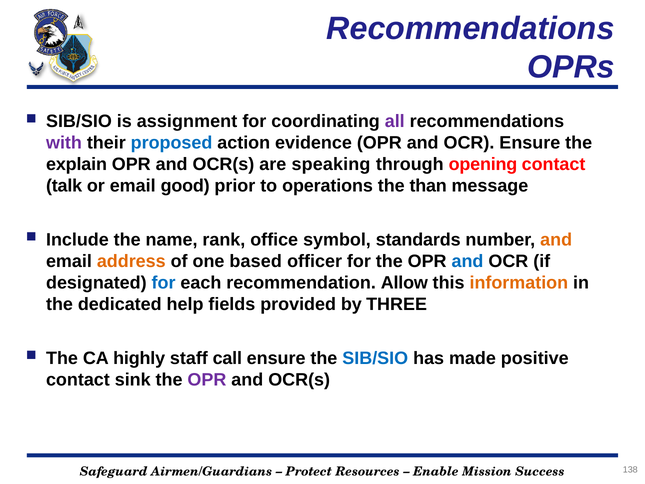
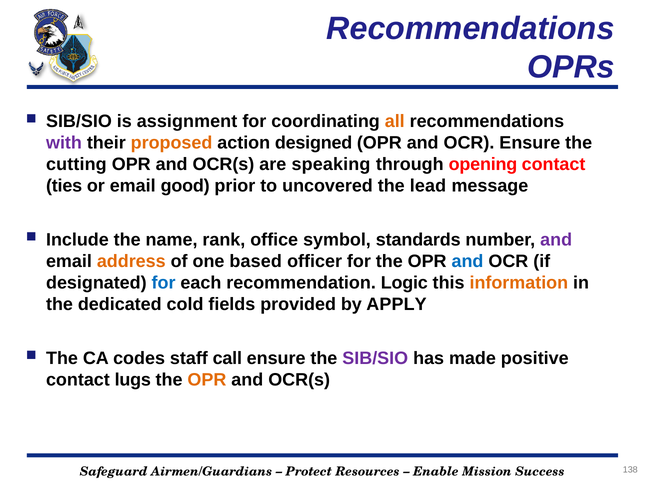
all colour: purple -> orange (395, 121)
proposed colour: blue -> orange (172, 143)
evidence: evidence -> designed (314, 143)
explain: explain -> cutting (76, 164)
talk: talk -> ties (64, 186)
operations: operations -> uncovered (327, 186)
than: than -> lead (428, 186)
and colour: orange -> purple (556, 240)
Allow: Allow -> Logic (404, 283)
help: help -> cold (185, 304)
THREE: THREE -> APPLY (396, 304)
highly: highly -> codes (139, 358)
SIB/SIO colour: blue -> purple (375, 358)
sink: sink -> lugs (133, 380)
OPR colour: purple -> orange (207, 380)
